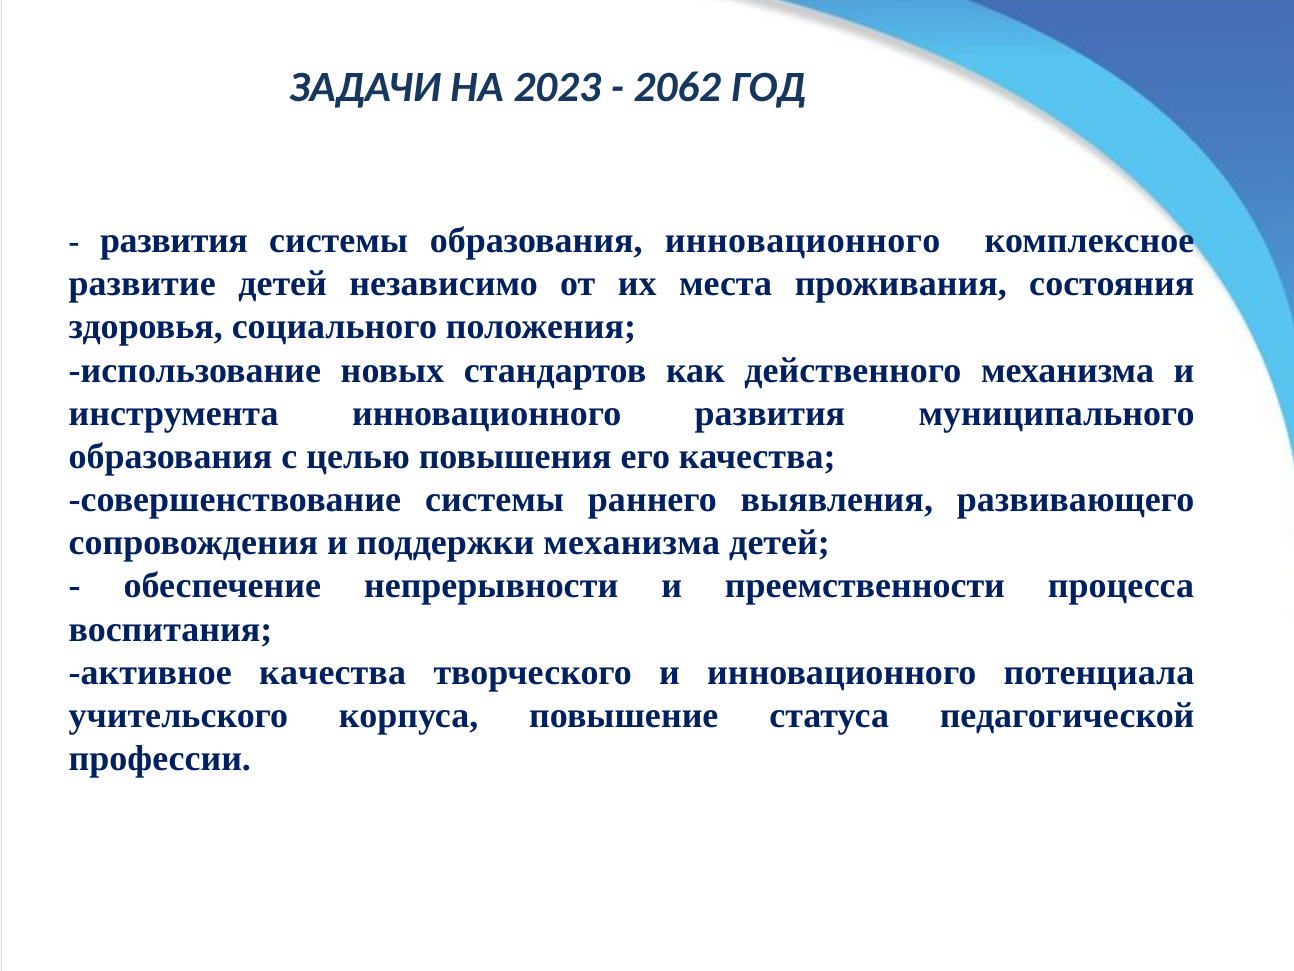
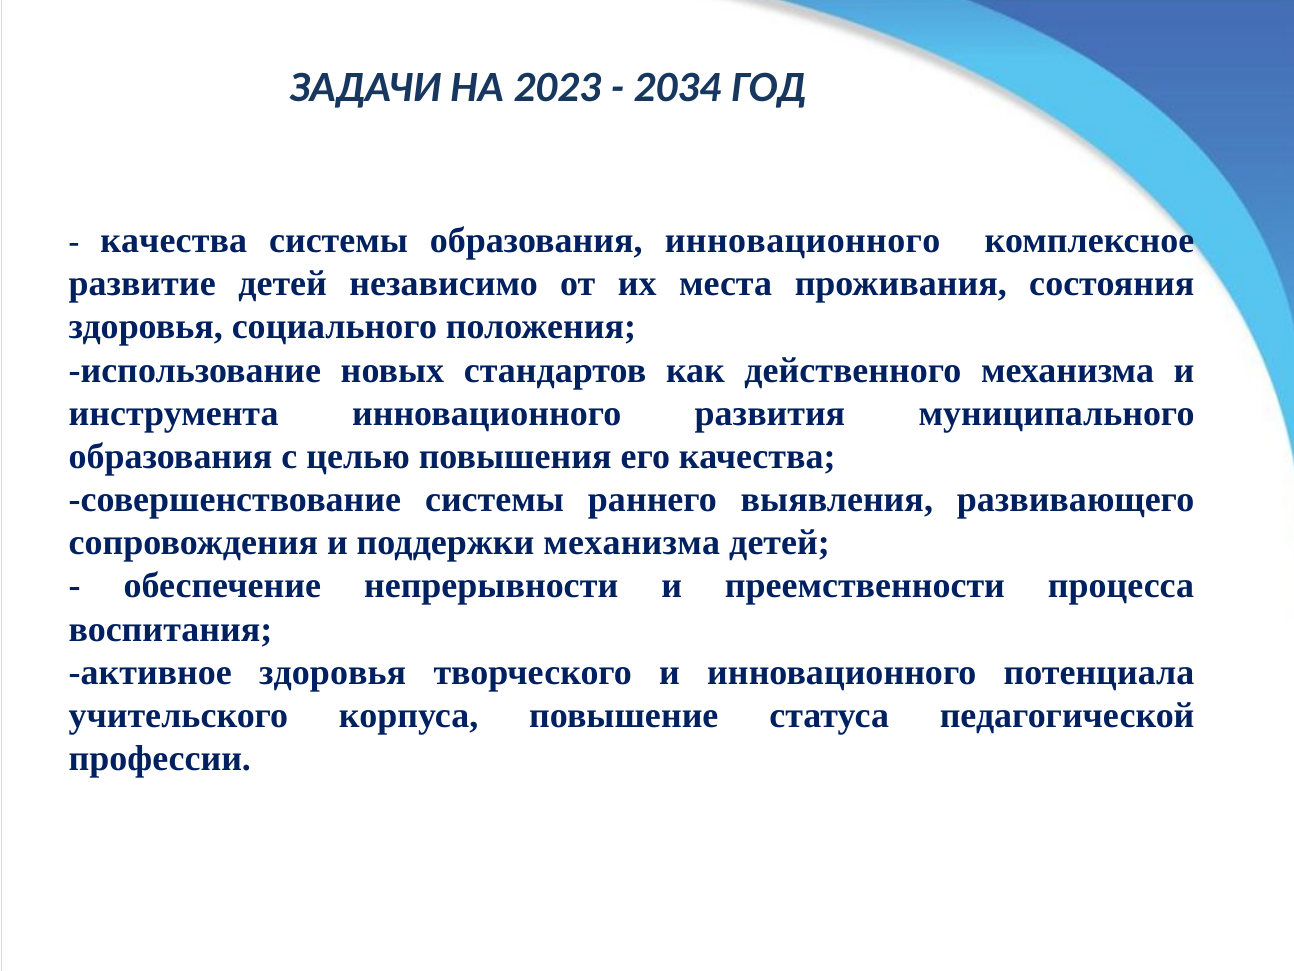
2062: 2062 -> 2034 (677, 87)
развития: развития -> качества (174, 241)
активное качества: качества -> здоровья (333, 672)
